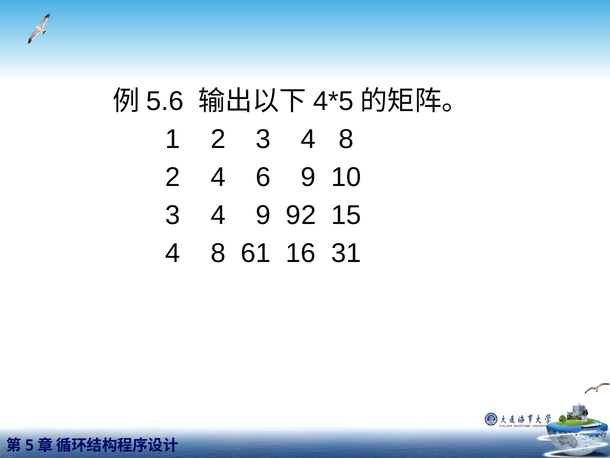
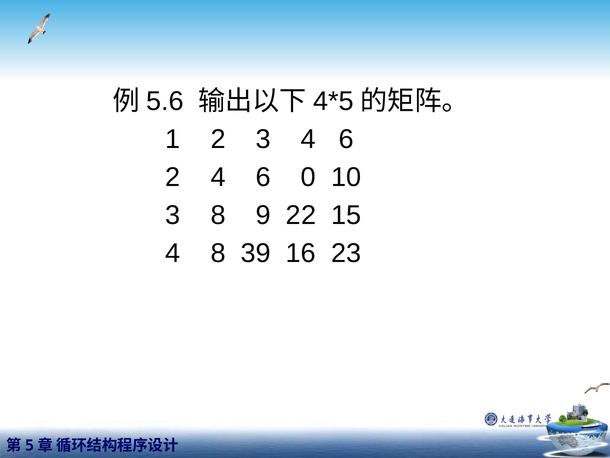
3 4 8: 8 -> 6 (346, 139)
6 9: 9 -> 0 (309, 177)
4: 4 -> 8 (218, 215)
92: 92 -> 22 (301, 215)
61: 61 -> 39 (256, 253)
31: 31 -> 23 (346, 253)
